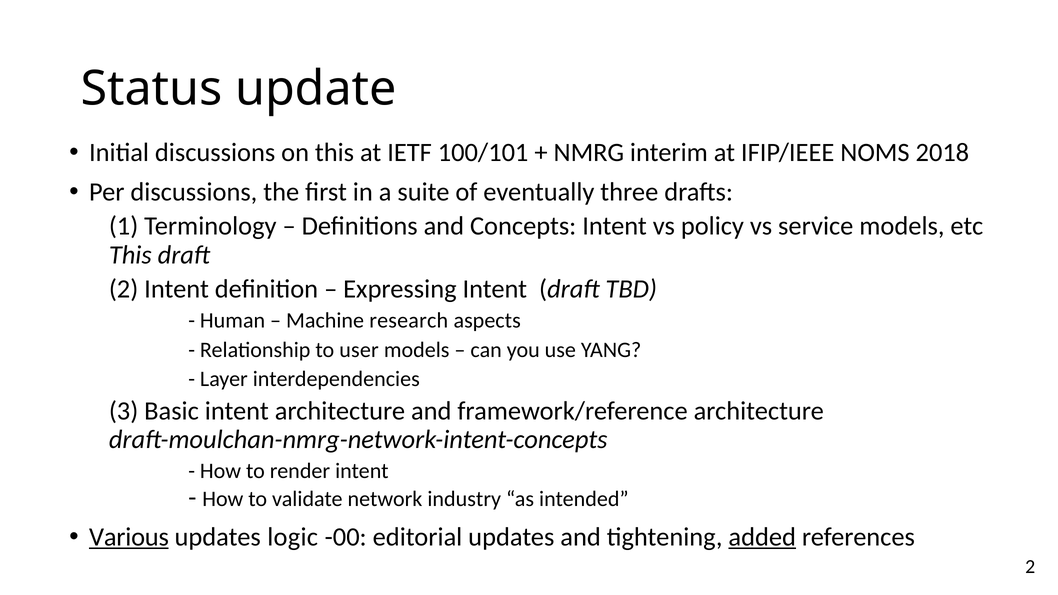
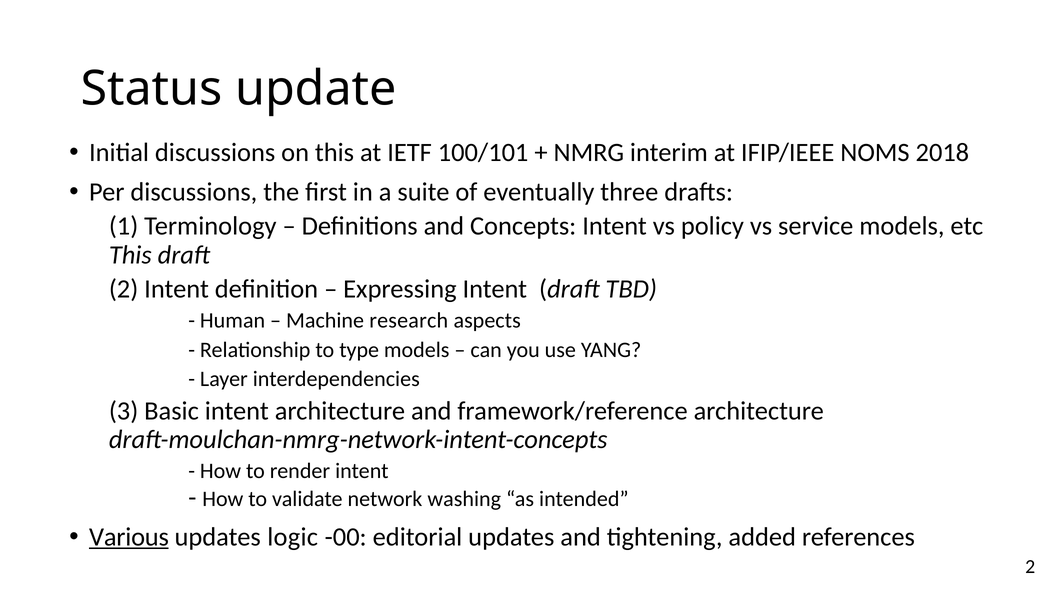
user: user -> type (359, 350)
industry: industry -> washing (464, 499)
added underline: present -> none (762, 537)
